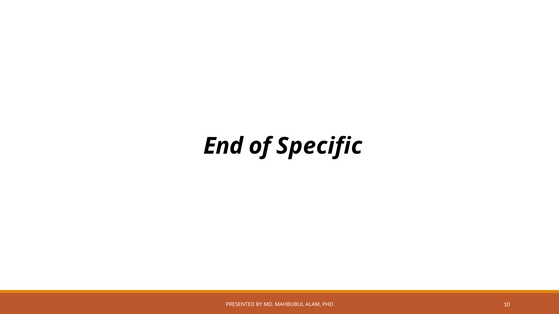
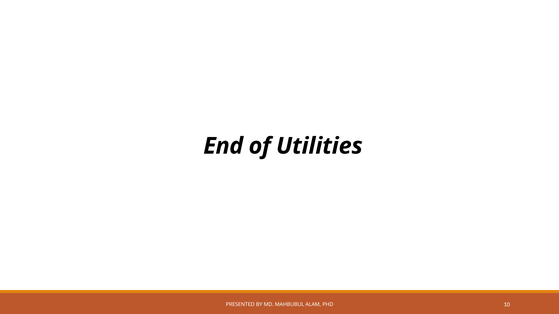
Specific: Specific -> Utilities (319, 146)
